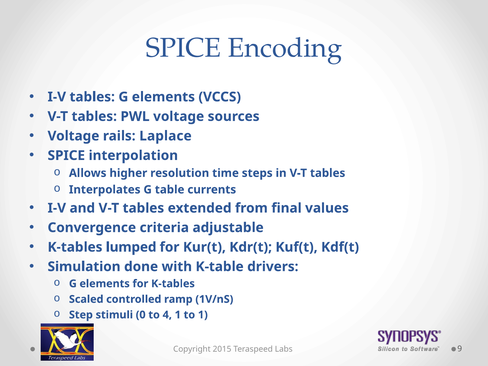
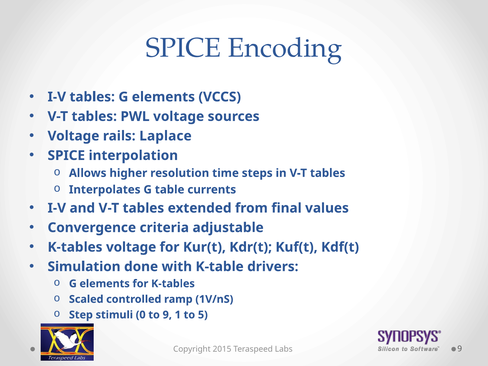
K-tables lumped: lumped -> voltage (131, 247)
to 4: 4 -> 9 (167, 315)
to 1: 1 -> 5 (203, 315)
